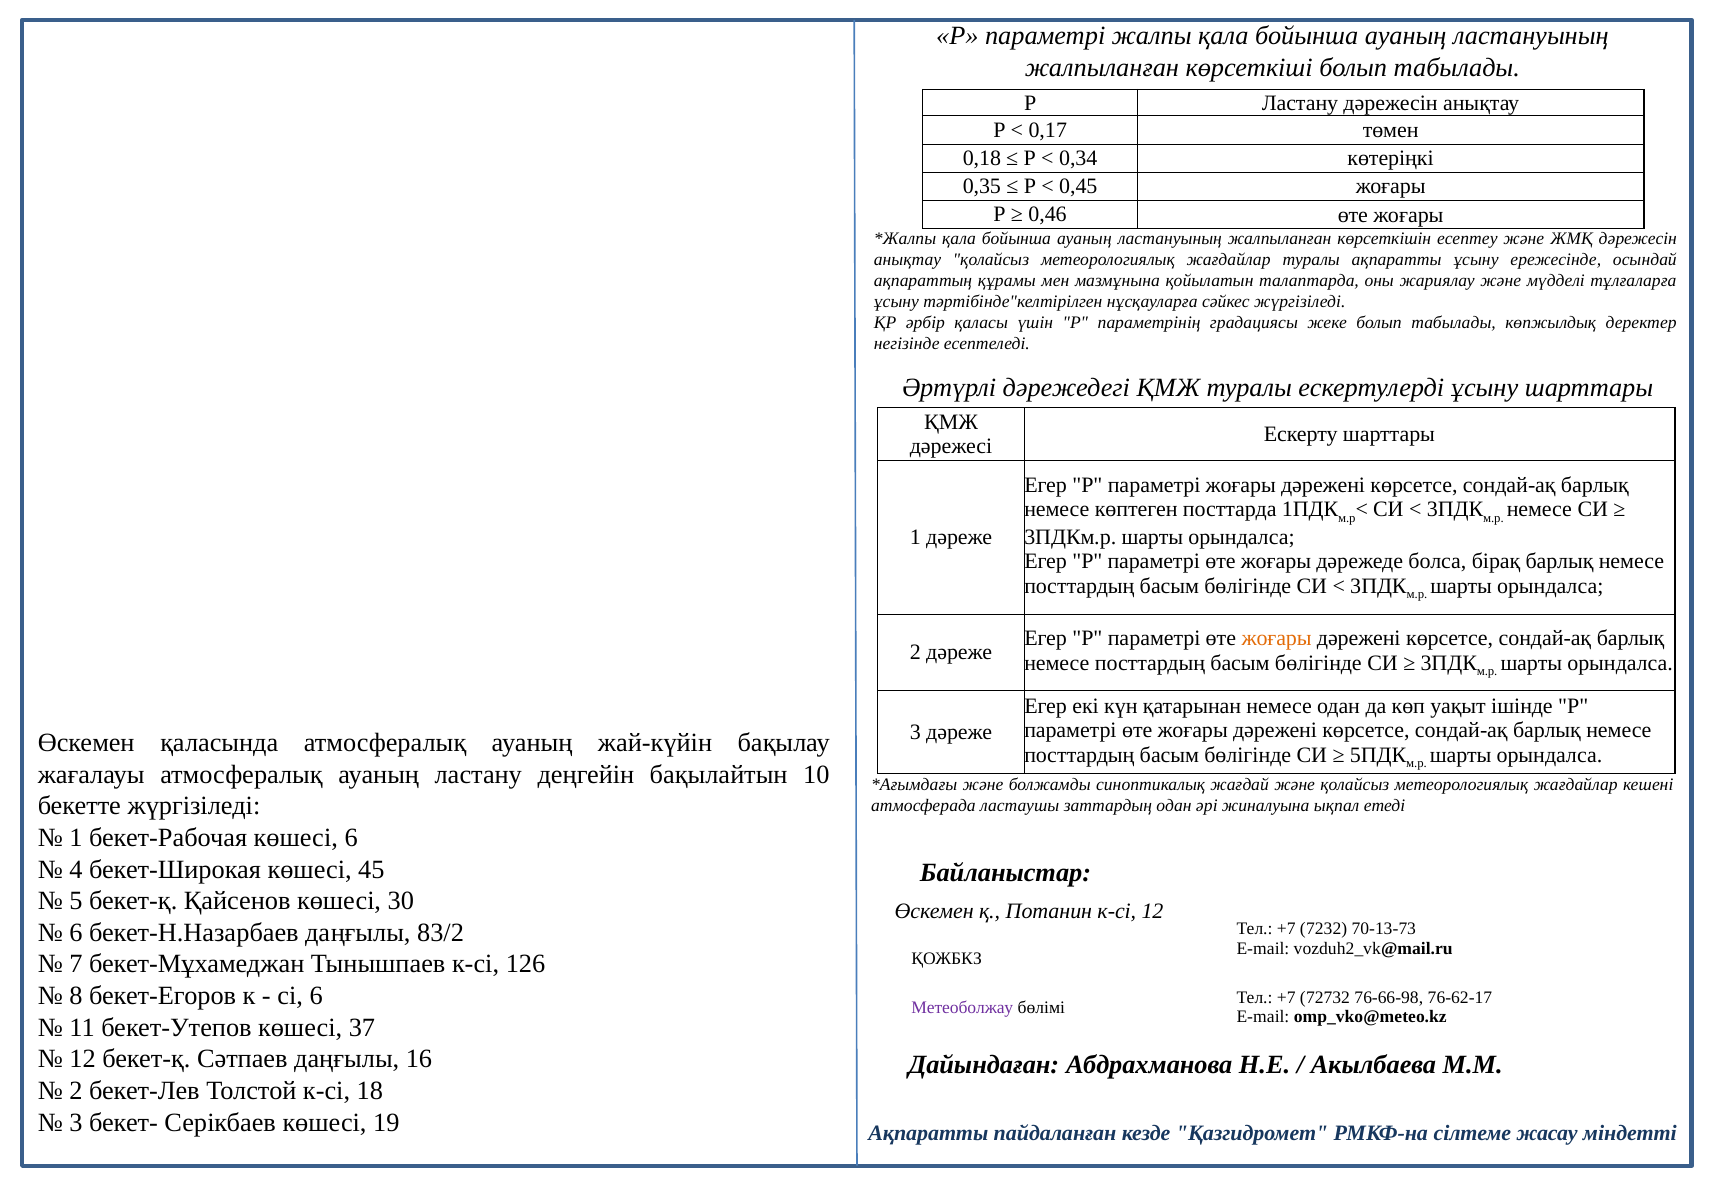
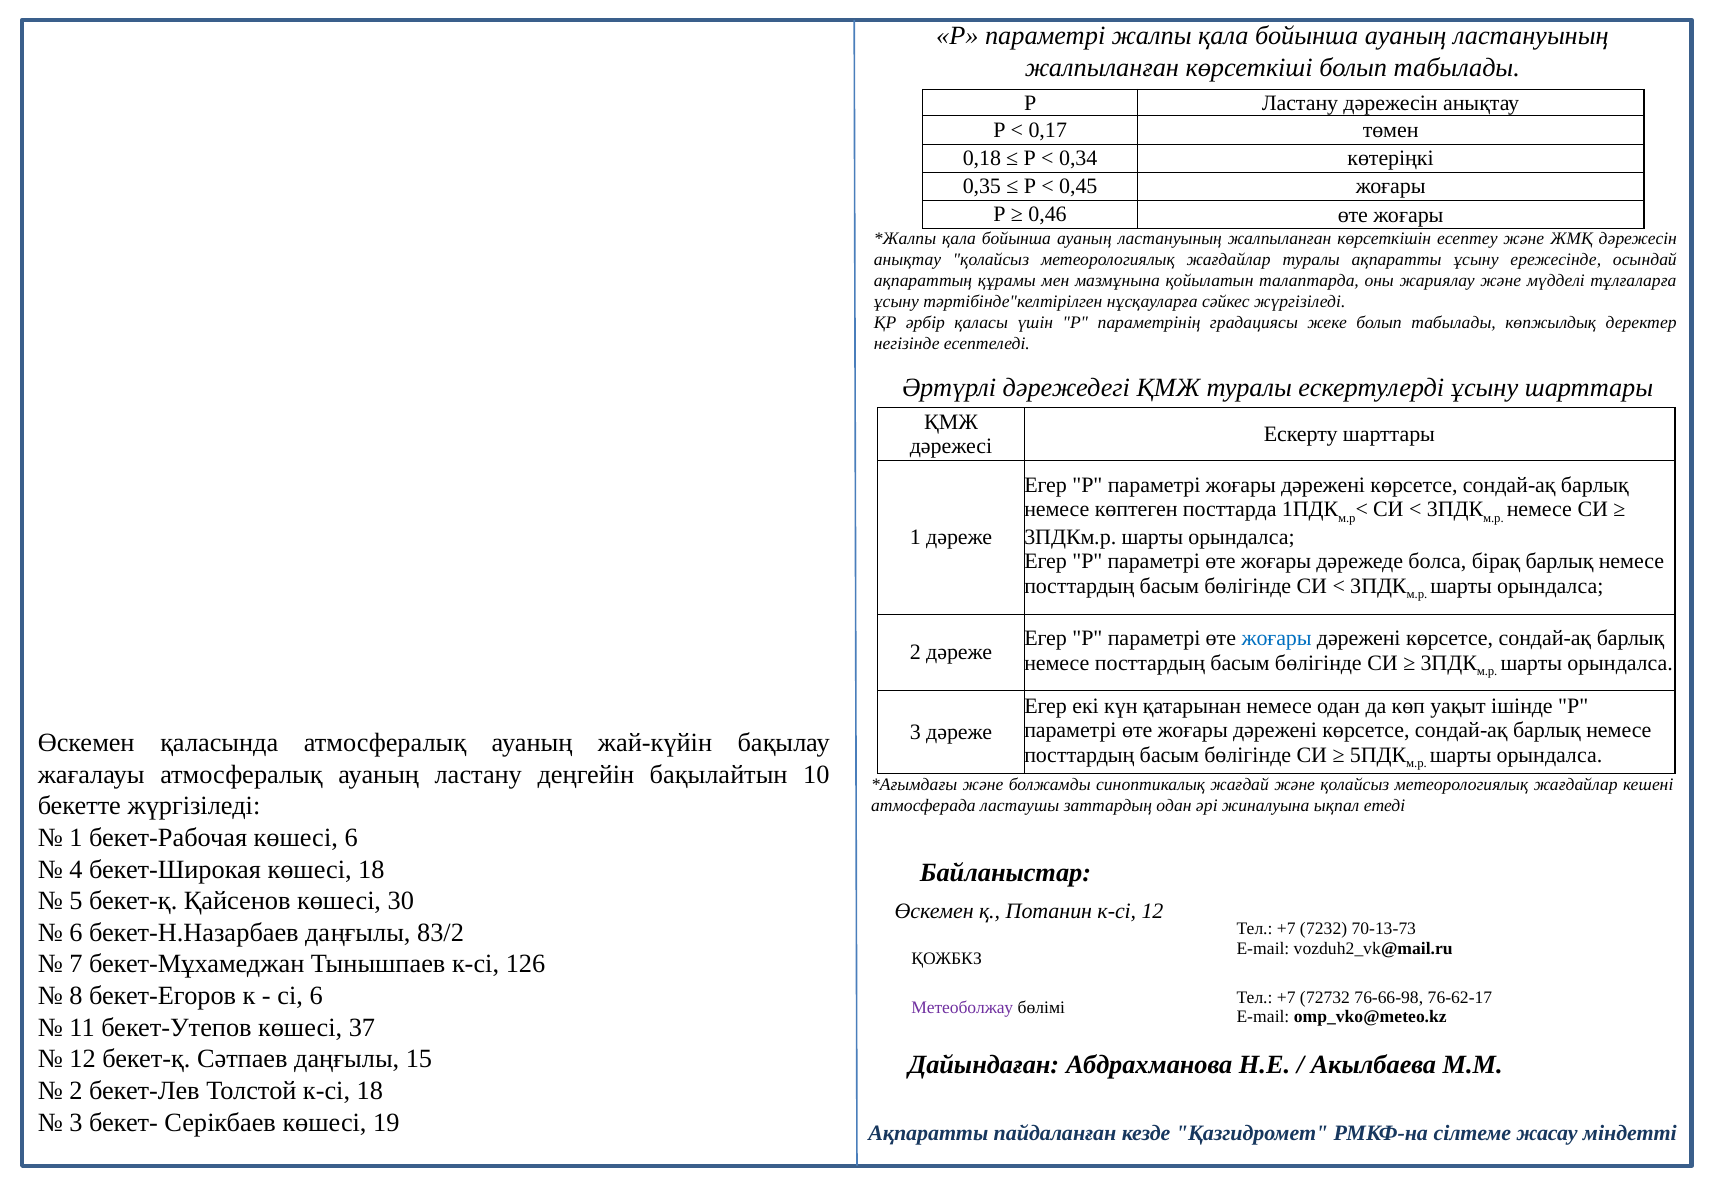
жоғары colour: orange -> blue (1277, 639)
көшесі 45: 45 -> 18 (371, 870)
16: 16 -> 15 (419, 1060)
